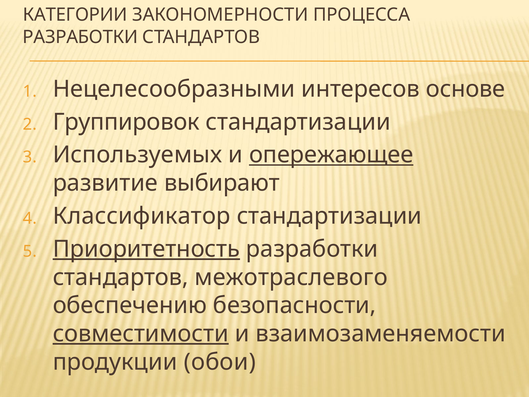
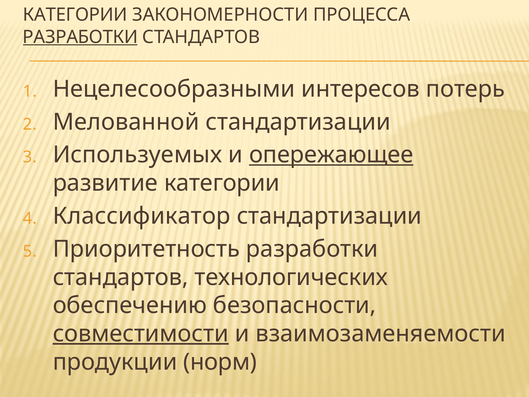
РАЗРАБОТКИ underline: none -> present (80, 37)
основе: основе -> потерь (465, 89)
Группировок: Группировок -> Мелованной (126, 122)
развитие выбирают: выбирают -> категории (222, 183)
Приоритетность underline: present -> none (146, 249)
межотраслевого: межотраслевого -> технологических (291, 277)
обои: обои -> норм (220, 362)
